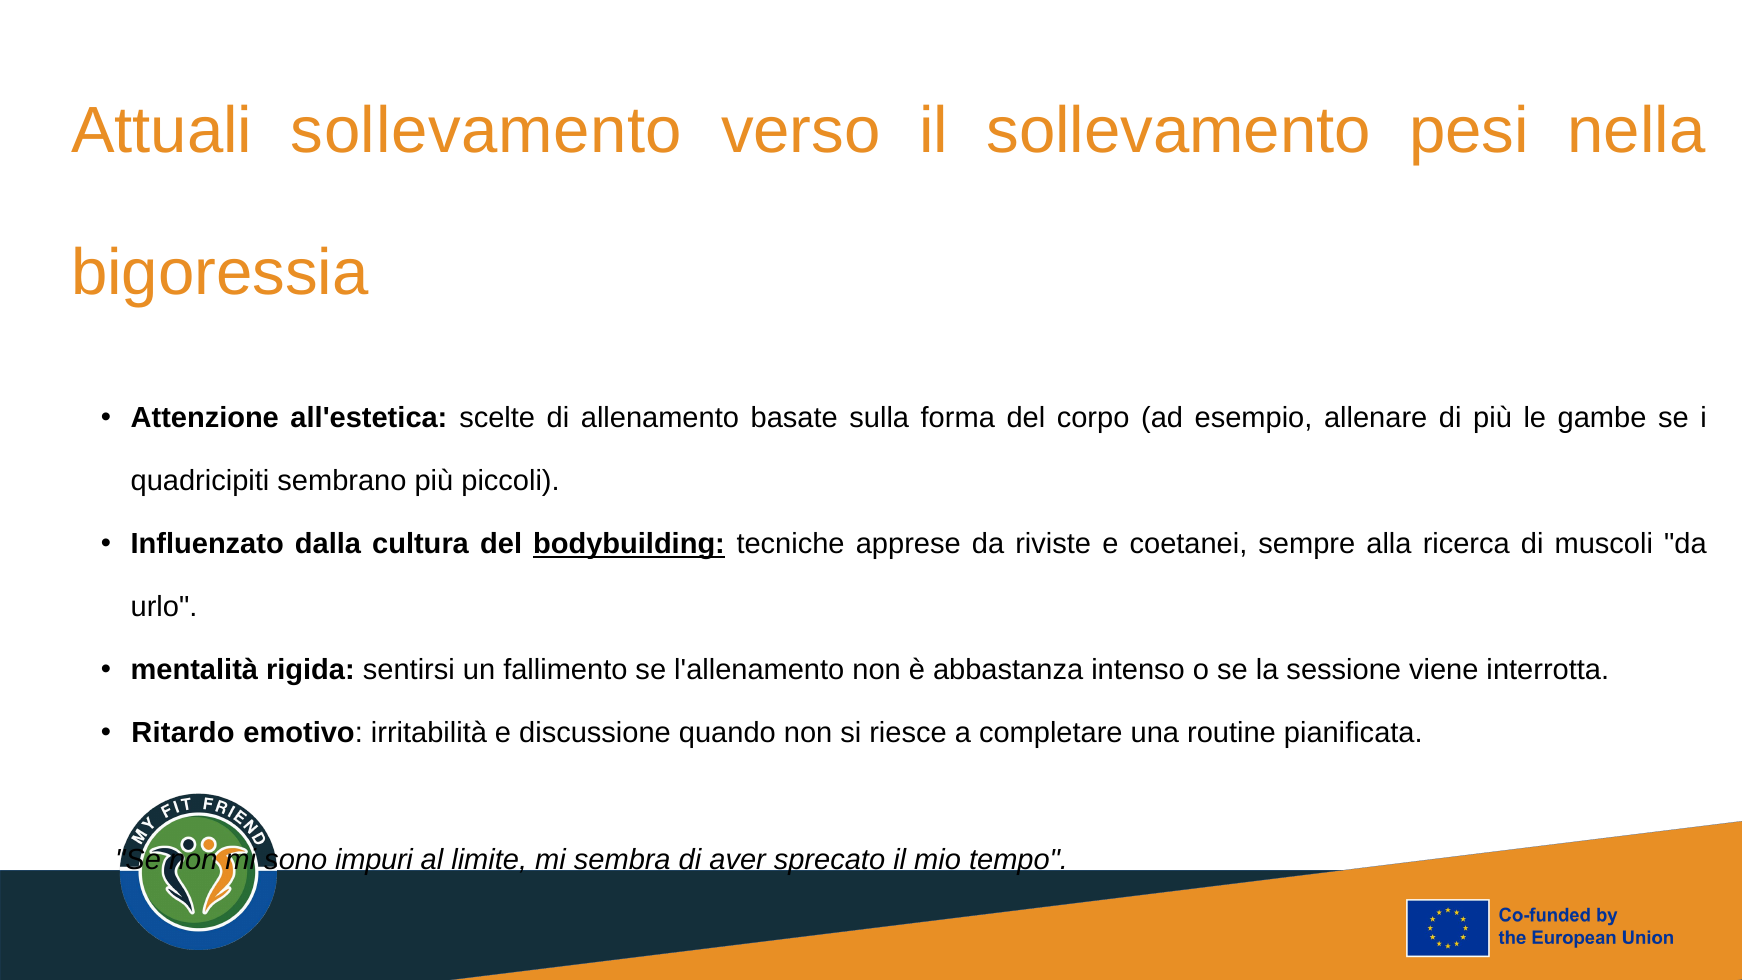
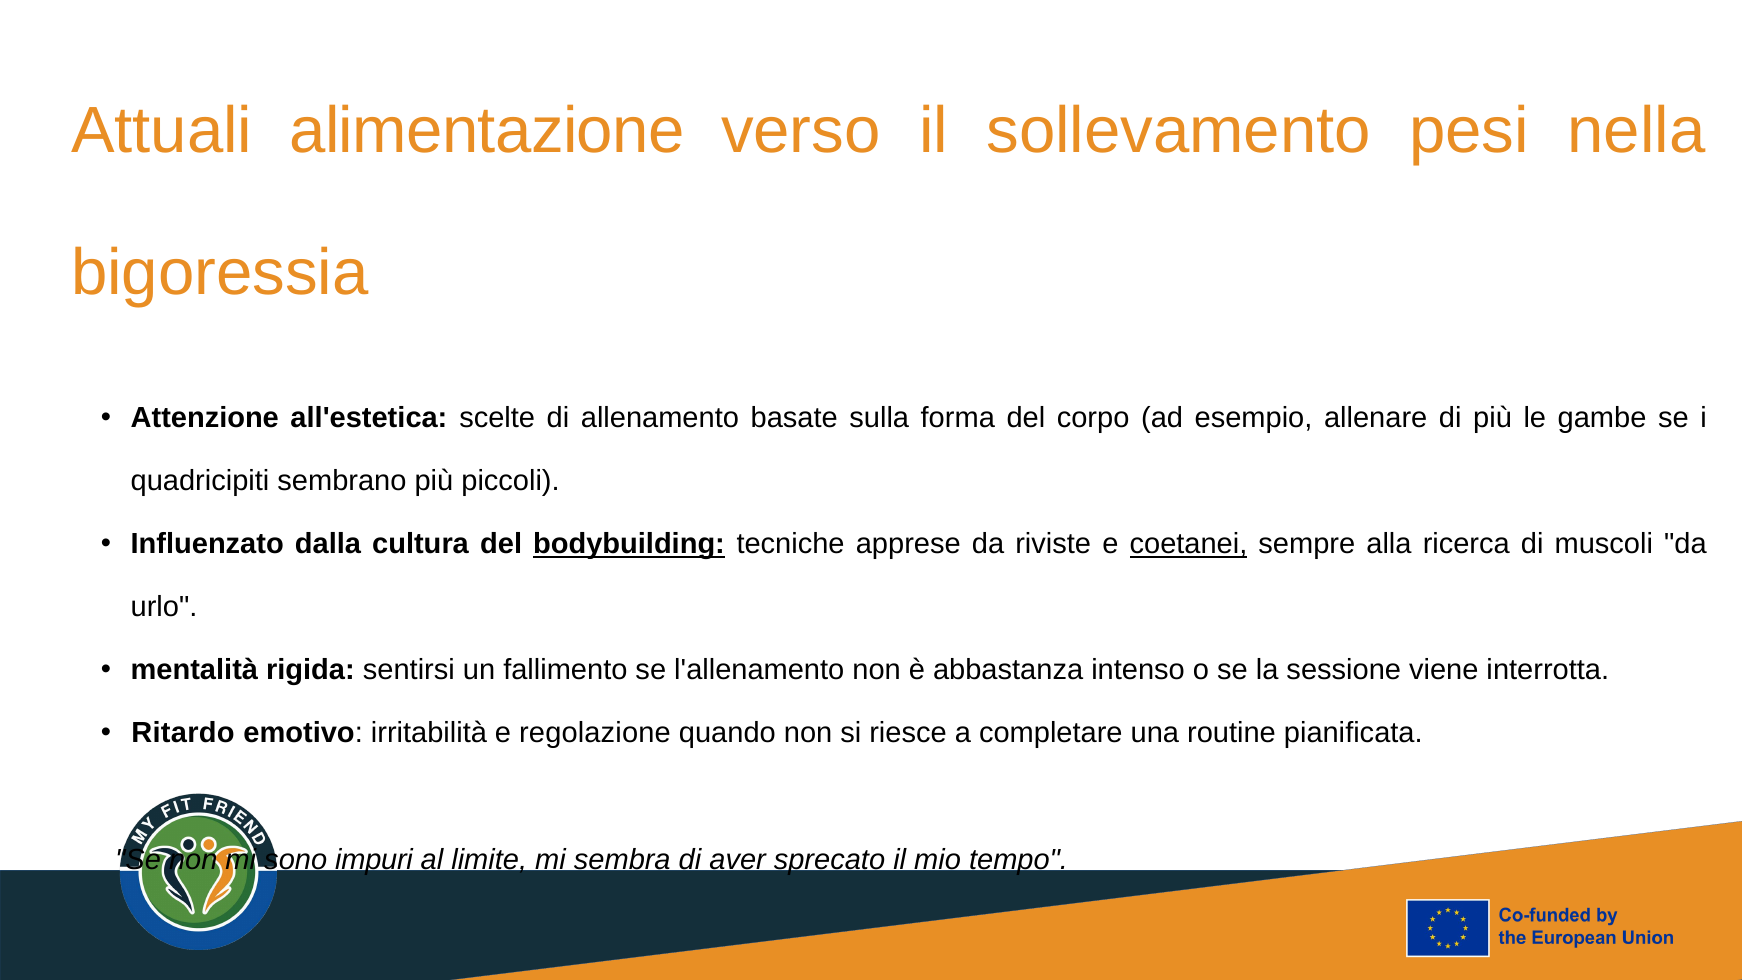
Attuali sollevamento: sollevamento -> alimentazione (487, 131)
coetanei underline: none -> present (1188, 544)
discussione: discussione -> regolazione (595, 733)
